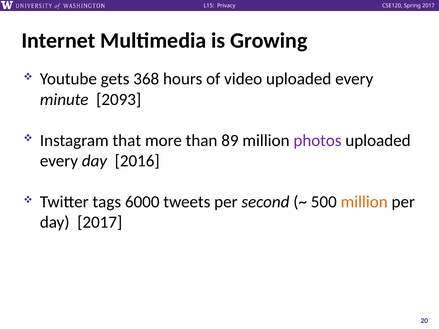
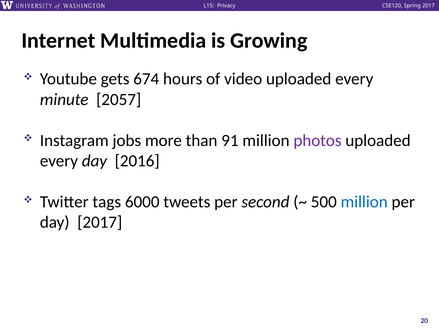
368: 368 -> 674 (146, 79)
2093: 2093 -> 2057 (119, 100)
that: that -> jobs (127, 141)
89: 89 -> 91 (230, 141)
million colour: orange -> blue (364, 202)
